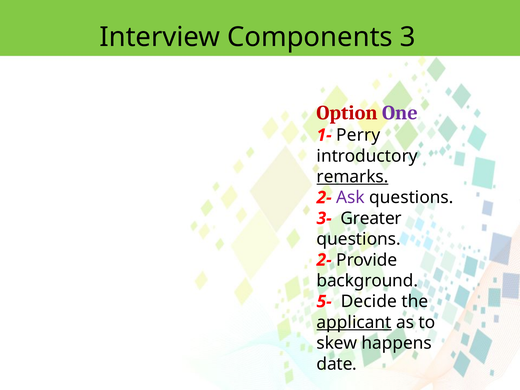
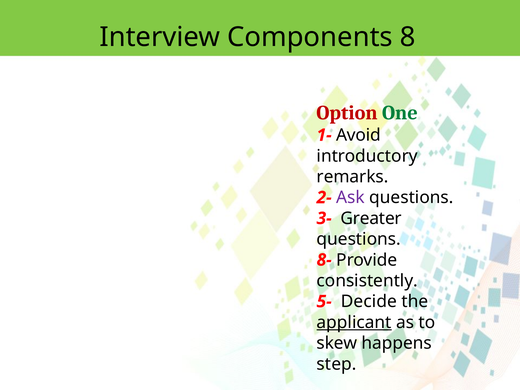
3: 3 -> 8 (408, 37)
One colour: purple -> green (400, 113)
Perry: Perry -> Avoid (358, 135)
remarks underline: present -> none (353, 177)
2-: 2- -> 8- (324, 260)
background: background -> consistently (367, 281)
date: date -> step (337, 364)
